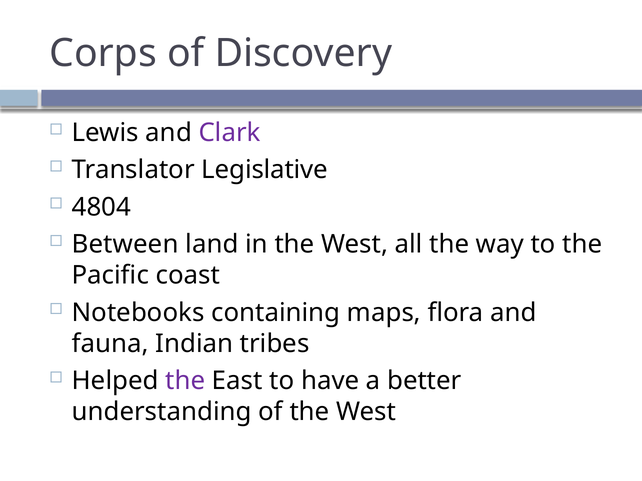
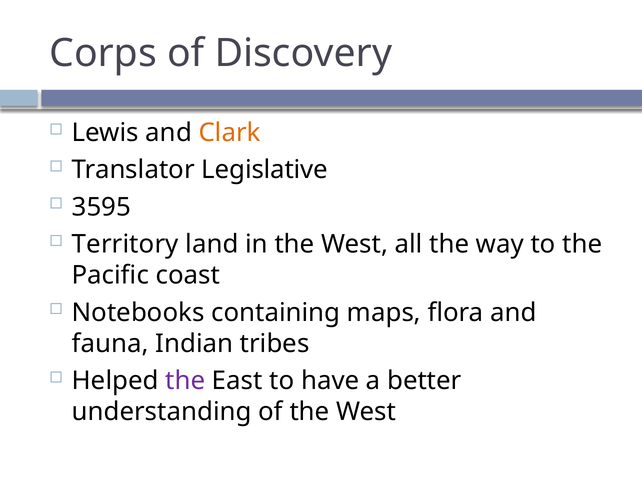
Clark colour: purple -> orange (230, 133)
4804: 4804 -> 3595 (101, 207)
Between: Between -> Territory (125, 245)
